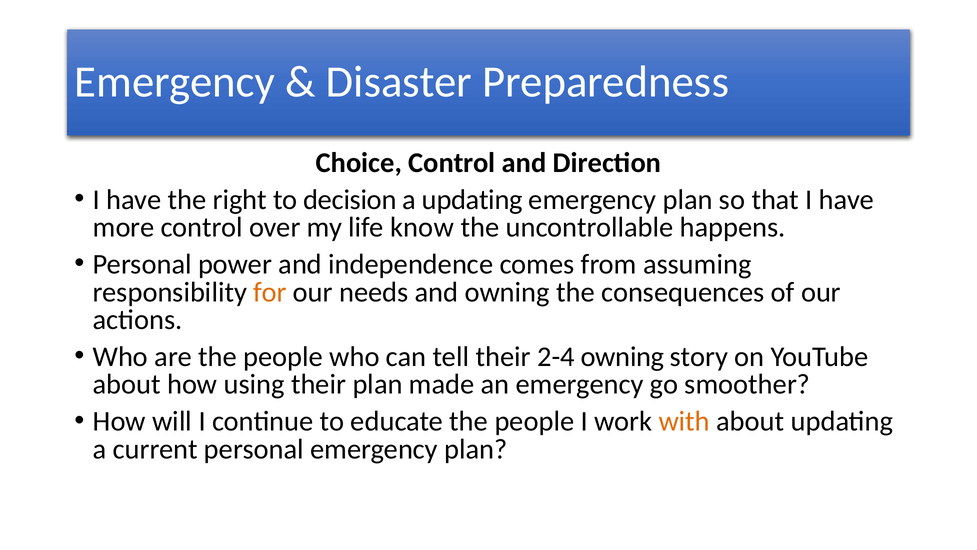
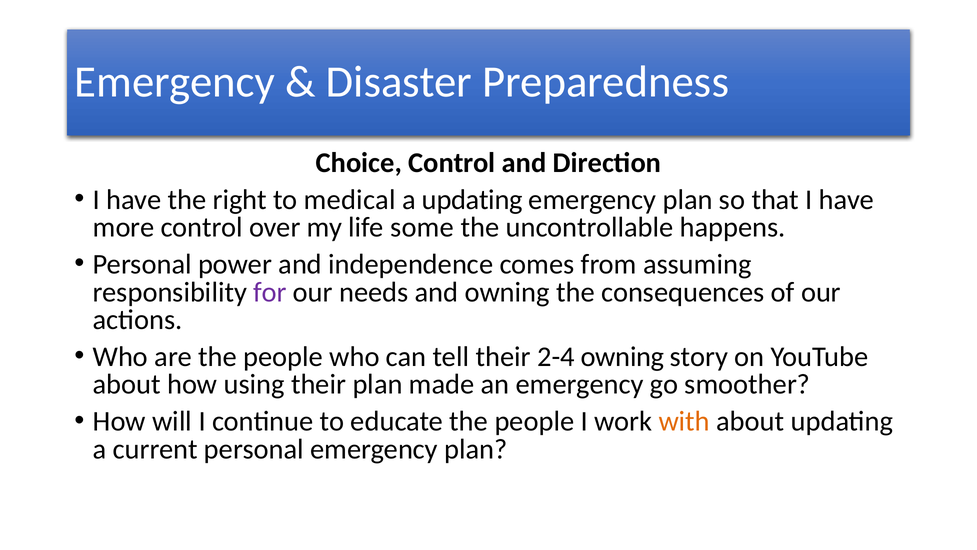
decision: decision -> medical (350, 200)
know: know -> some (422, 227)
for colour: orange -> purple (270, 292)
